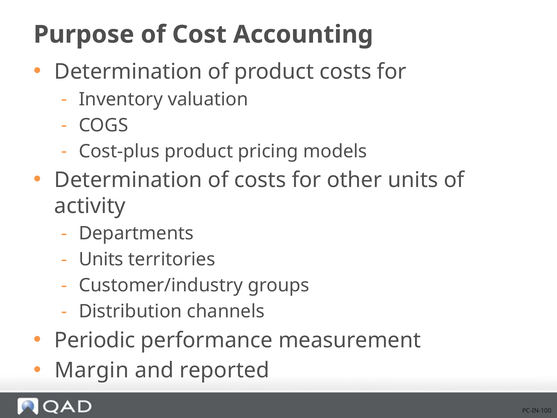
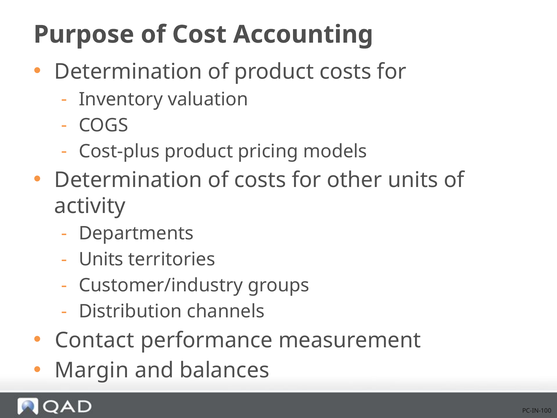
Periodic: Periodic -> Contact (95, 340)
reported: reported -> balances (224, 370)
